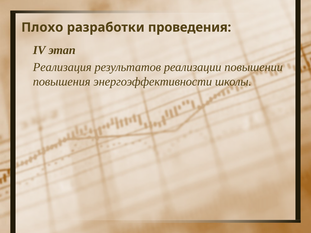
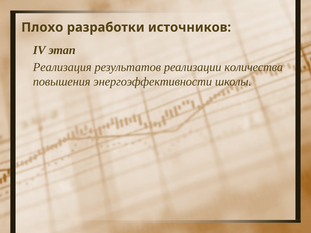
проведения: проведения -> источников (190, 27)
повышении: повышении -> количества (254, 67)
